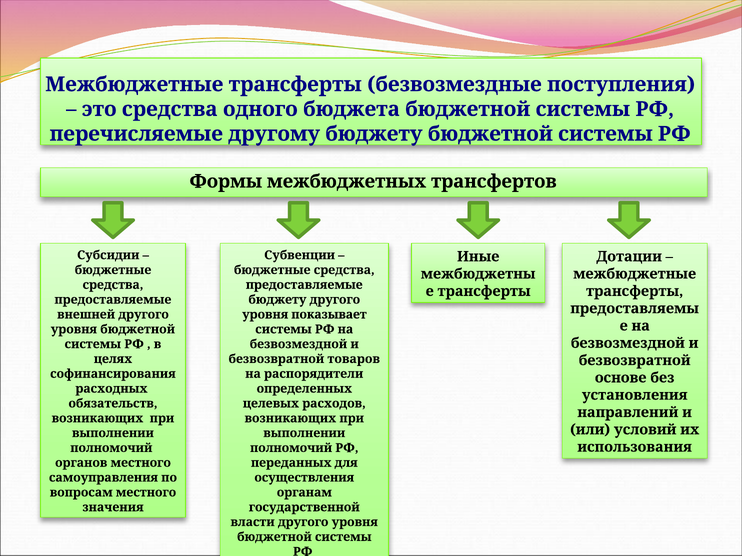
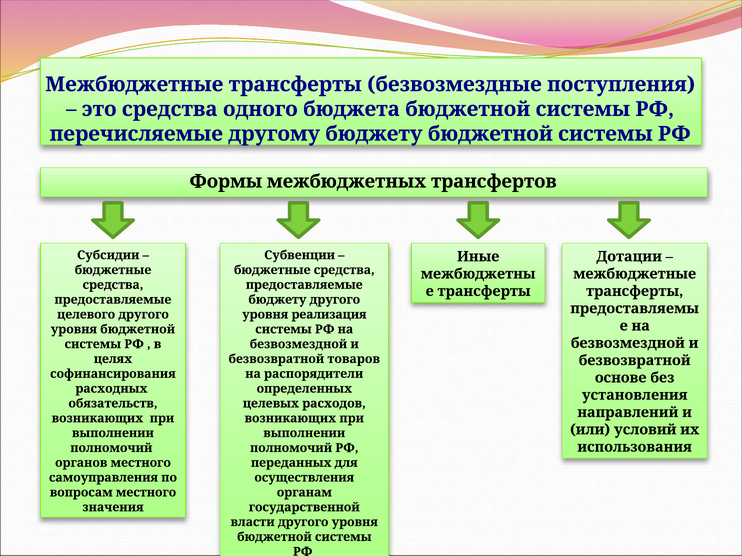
внешней: внешней -> целевого (86, 315)
показывает: показывает -> реализация (329, 315)
